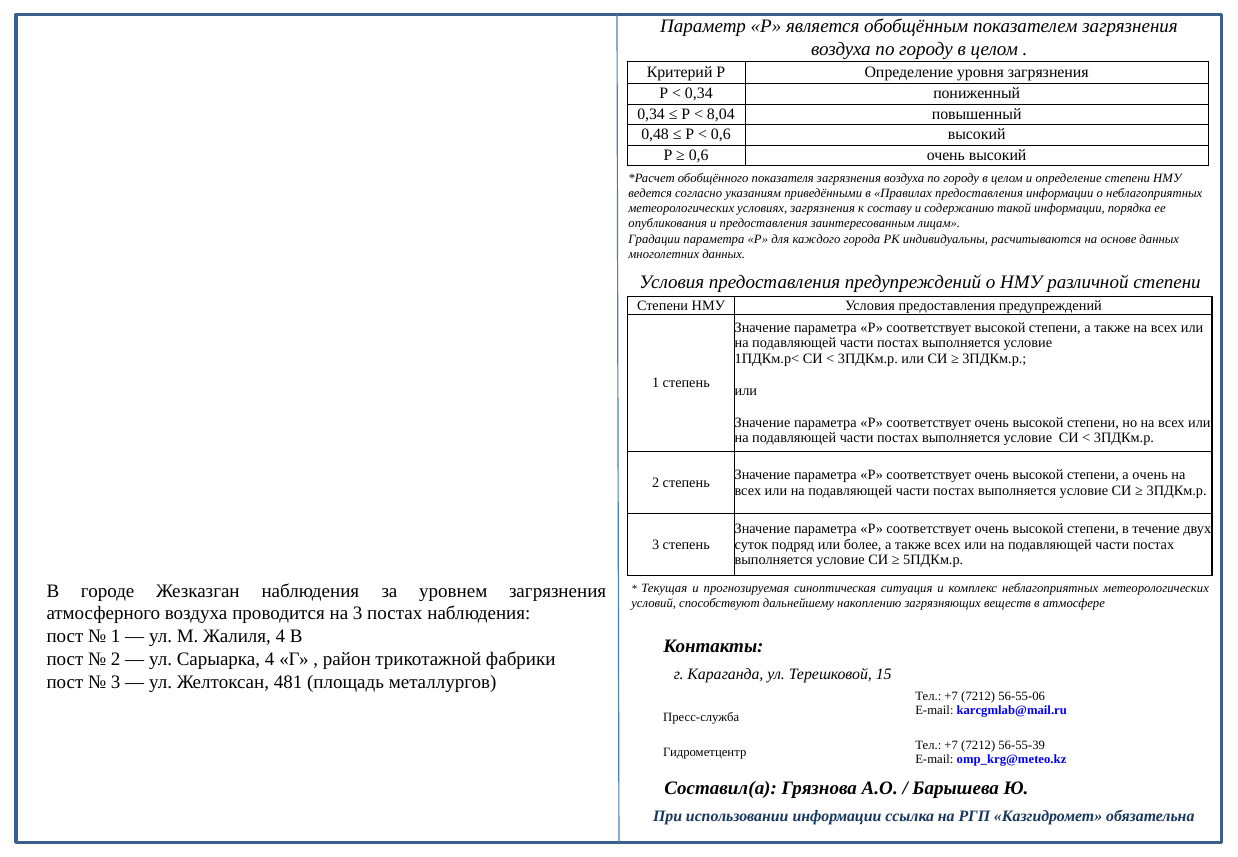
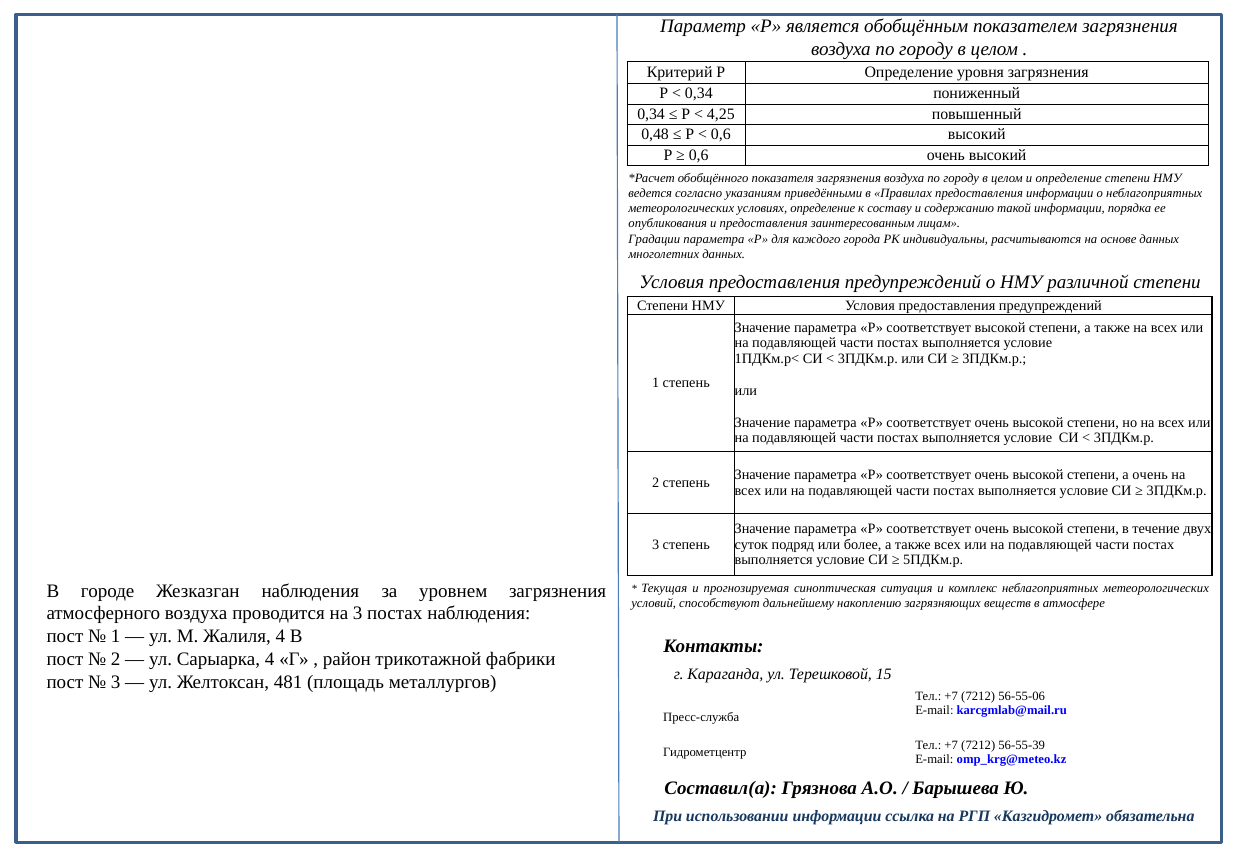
8,04: 8,04 -> 4,25 (721, 114)
условиях загрязнения: загрязнения -> определение (823, 209)
